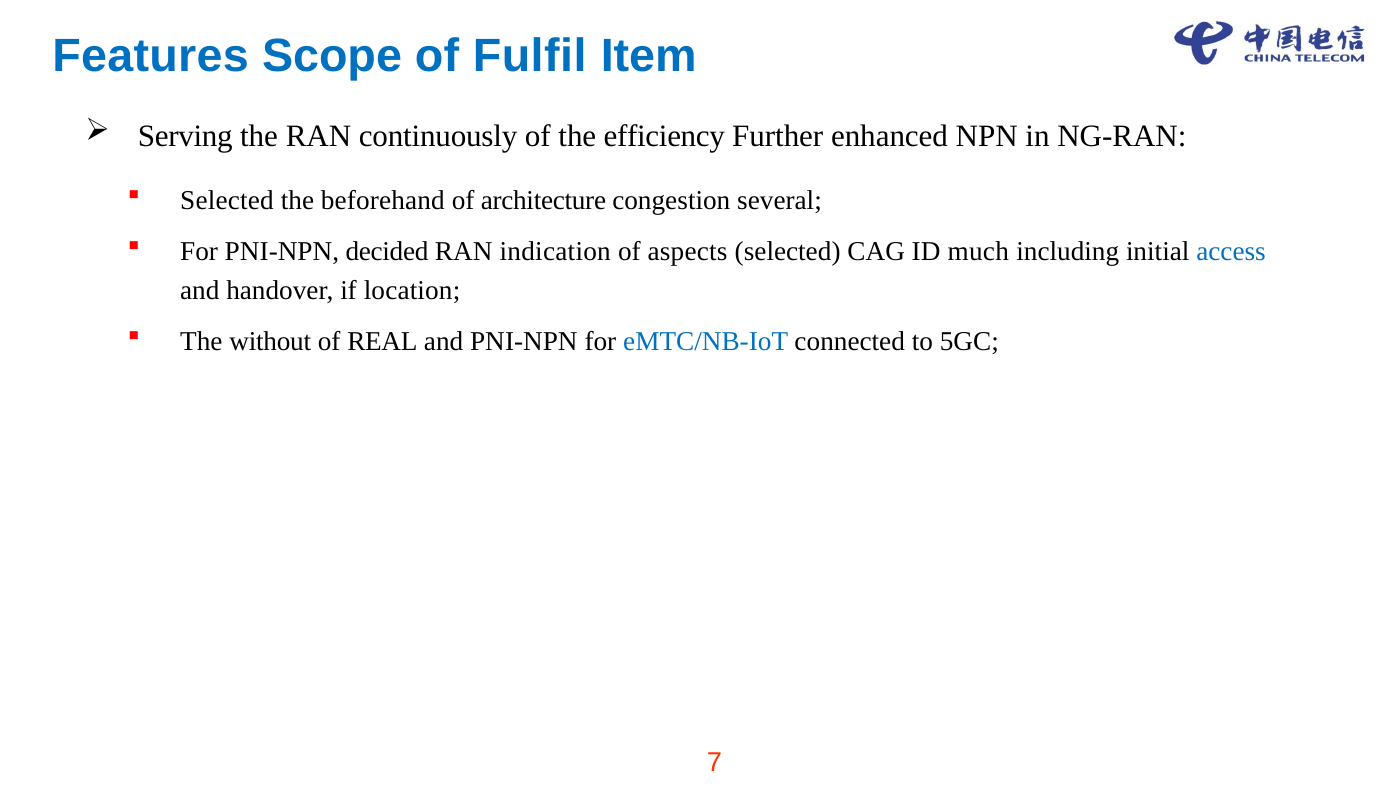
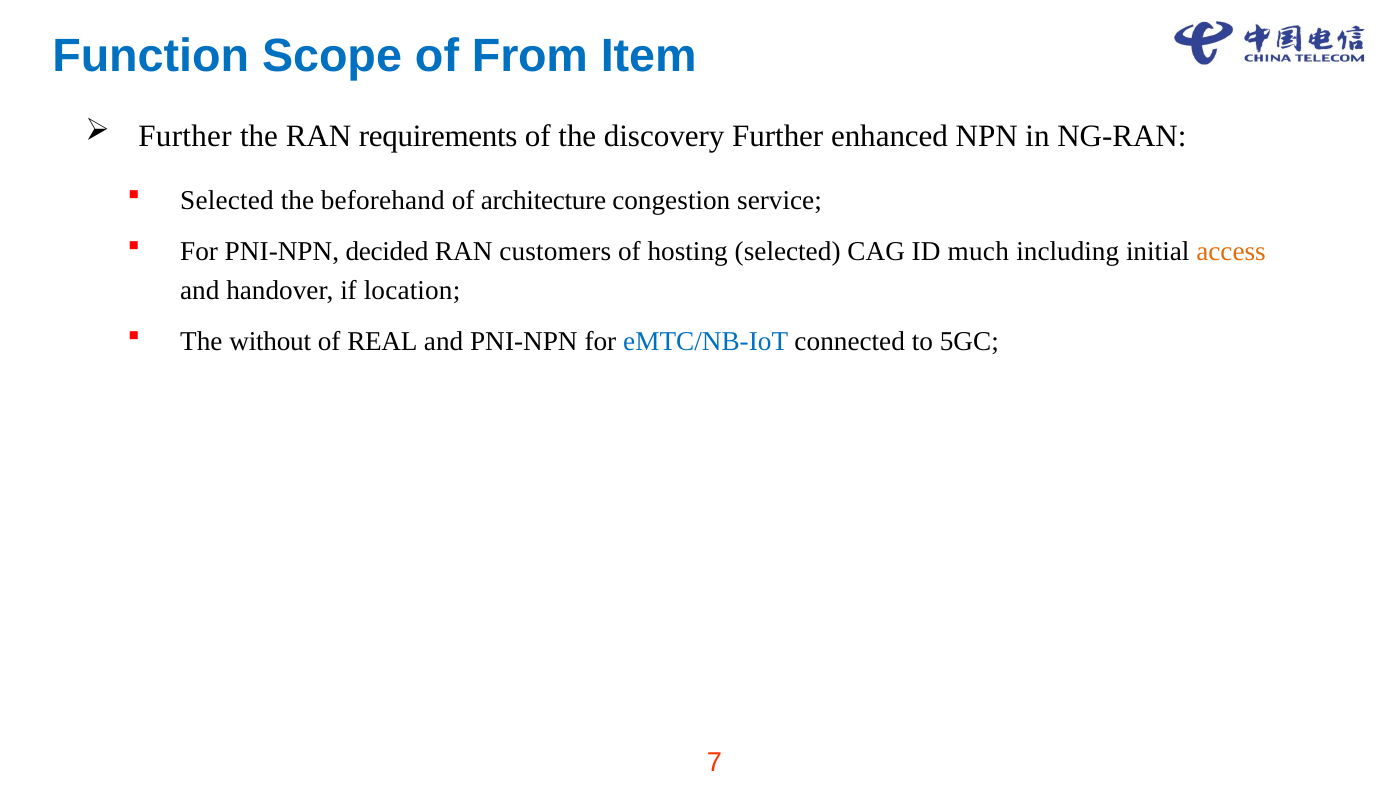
Features: Features -> Function (151, 56)
Fulfil: Fulfil -> From (530, 56)
Serving: Serving -> Further (185, 136)
continuously: continuously -> requirements (438, 136)
efficiency: efficiency -> discovery (664, 136)
several: several -> service (780, 200)
indication: indication -> customers (555, 251)
aspects: aspects -> hosting (688, 251)
access colour: blue -> orange (1231, 251)
